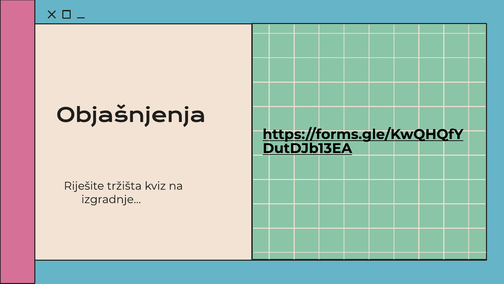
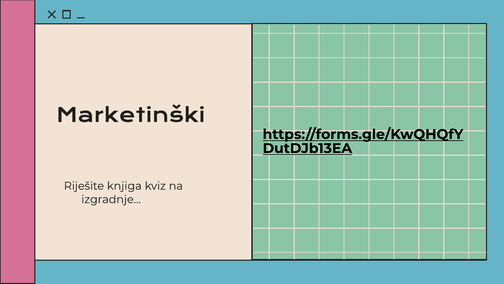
Objašnjenja: Objašnjenja -> Marketinški (131, 116)
tržišta: tržišta -> knjiga (124, 186)
